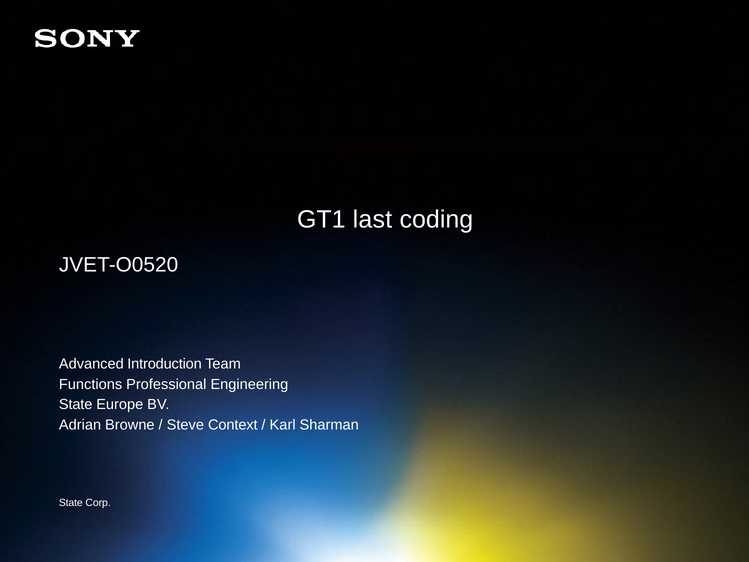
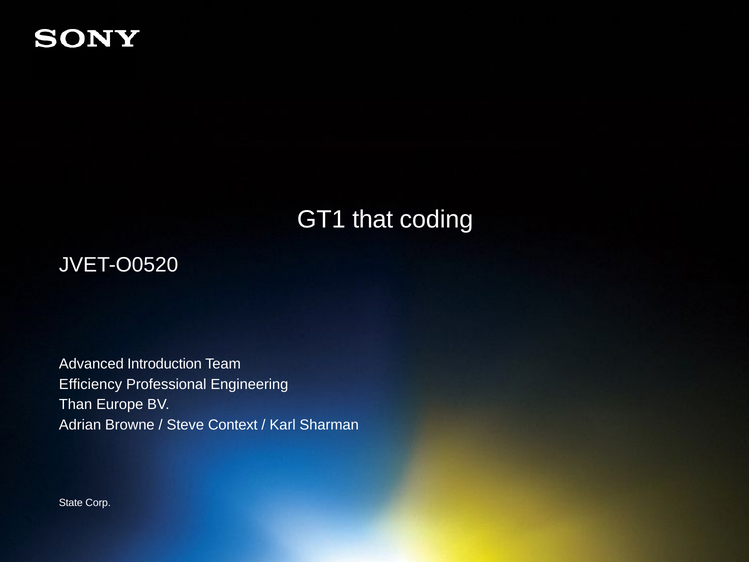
last: last -> that (373, 220)
Functions: Functions -> Efficiency (91, 384)
State: State -> Than (76, 404)
